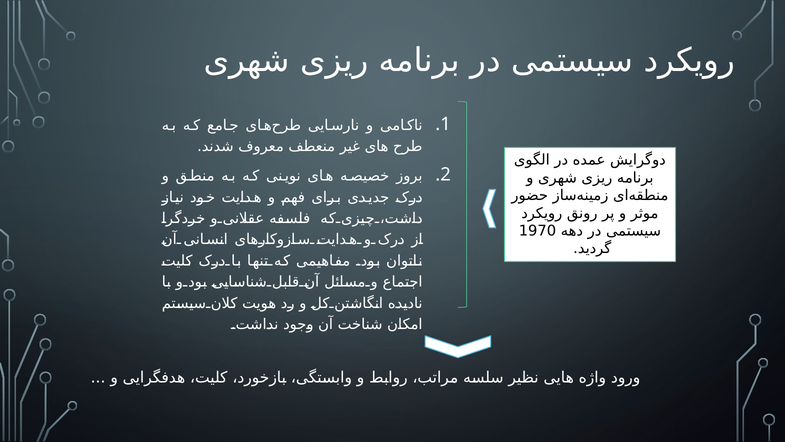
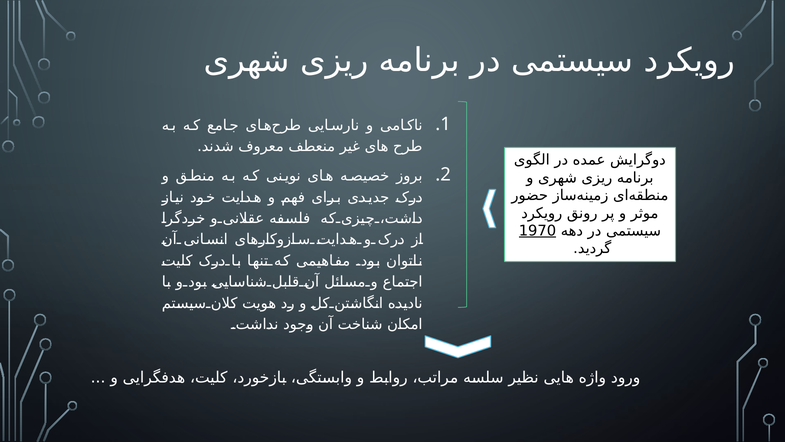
1970 underline: none -> present (537, 231)
